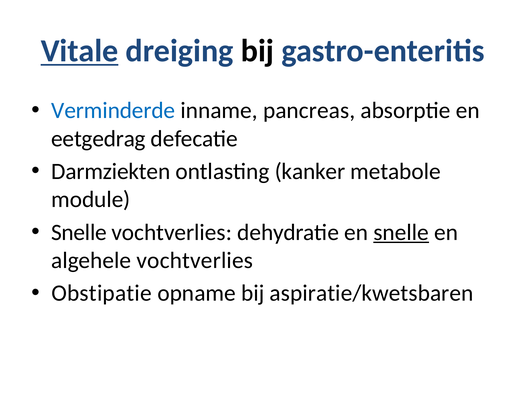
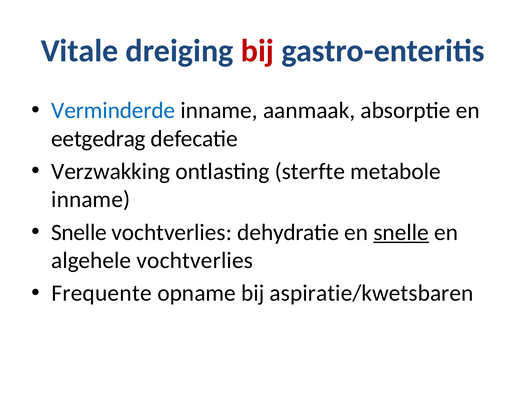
Vitale underline: present -> none (80, 51)
bij colour: black -> red (257, 51)
pancreas: pancreas -> aanmaak (309, 110)
Darmziekten: Darmziekten -> Verzwakking (111, 171)
kanker: kanker -> sterfte (310, 171)
module: module -> inname (91, 199)
Obstipatie: Obstipatie -> Frequente (102, 293)
